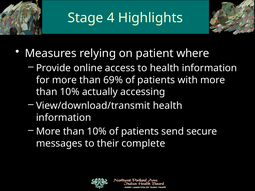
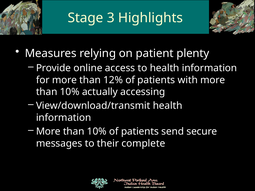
4: 4 -> 3 (111, 18)
where: where -> plenty (193, 53)
69%: 69% -> 12% (113, 80)
